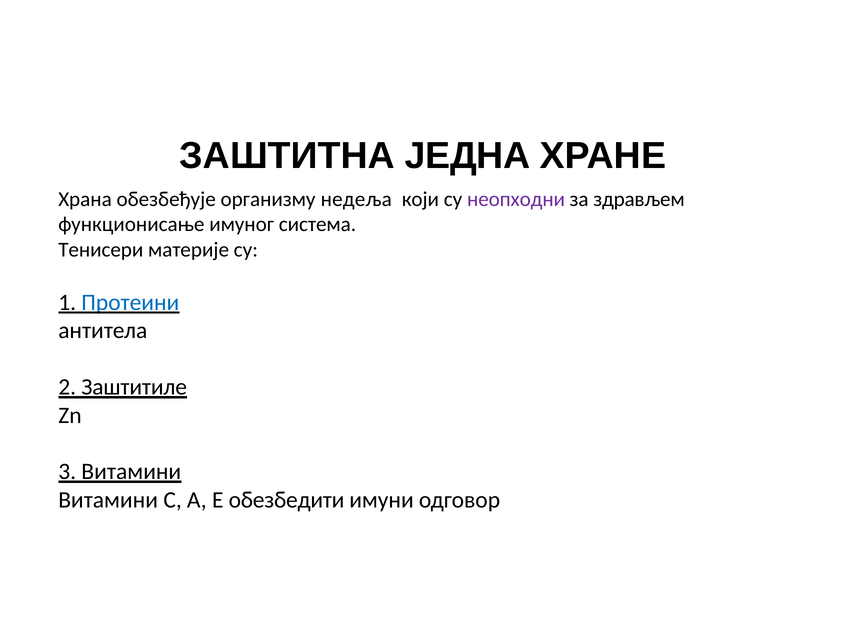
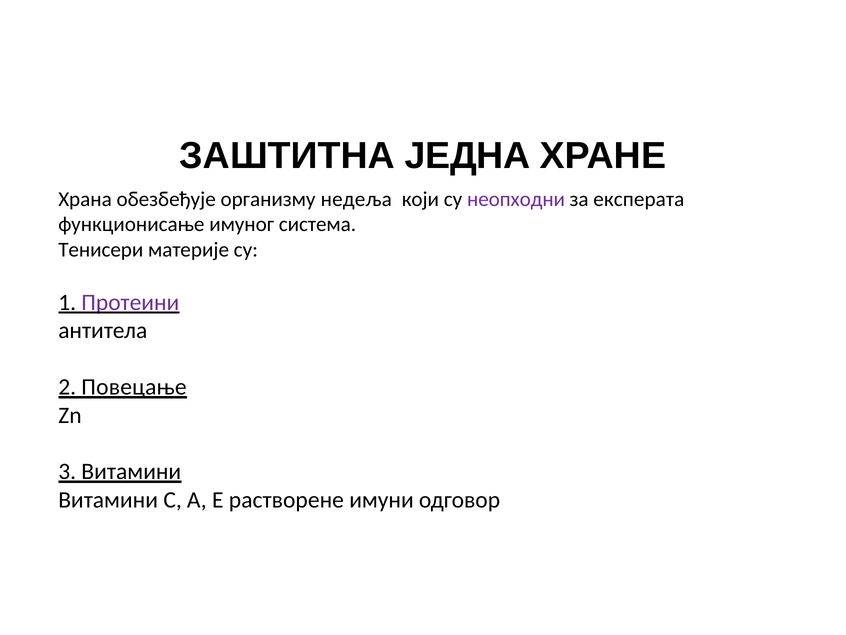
здрављем: здрављем -> експерата (639, 199)
Протеини colour: blue -> purple (130, 302)
Заштитиле: Заштитиле -> Повецање (134, 387)
обезбедити: обезбедити -> растворене (286, 500)
